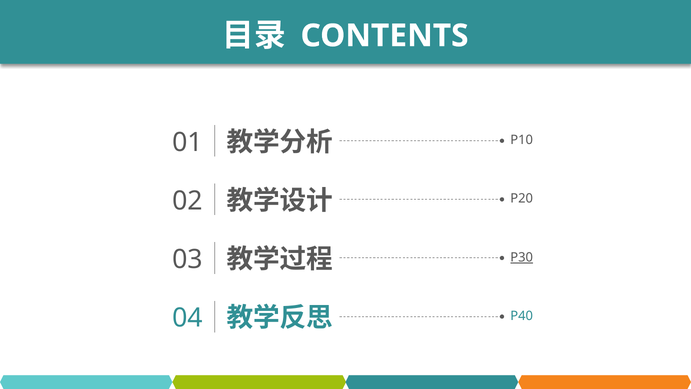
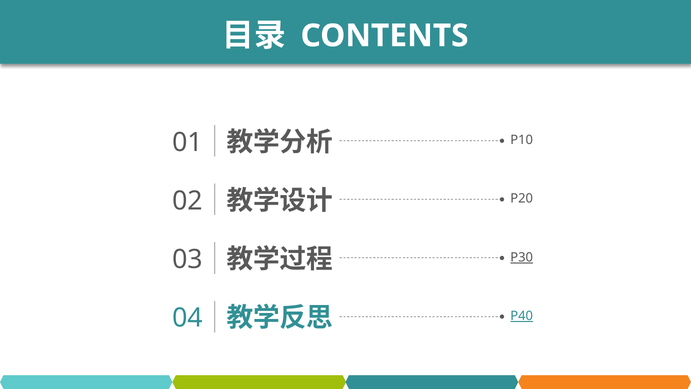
P40 underline: none -> present (522, 316)
